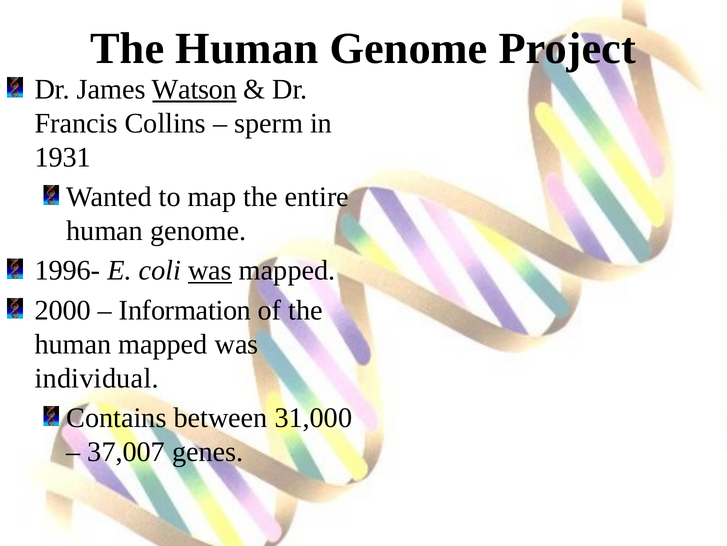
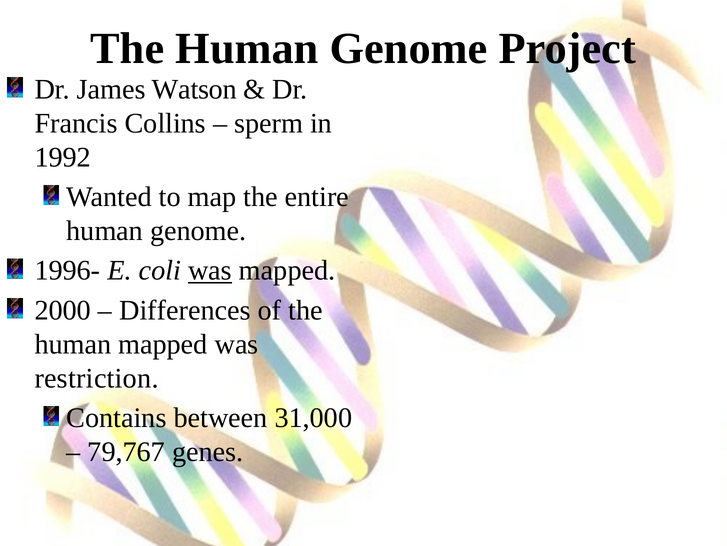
Watson underline: present -> none (194, 89)
1931: 1931 -> 1992 (63, 157)
Information: Information -> Differences (185, 310)
individual: individual -> restriction (97, 378)
37,007: 37,007 -> 79,767 (126, 451)
